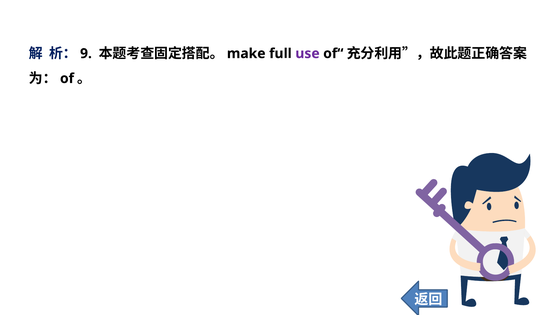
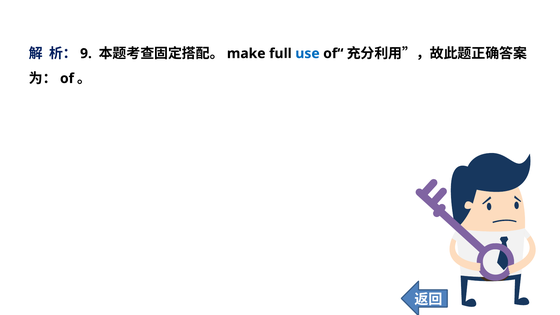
use colour: purple -> blue (307, 54)
